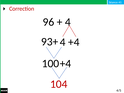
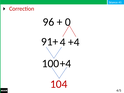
4: 4 -> 0 (68, 22)
93+: 93+ -> 91+ (50, 42)
